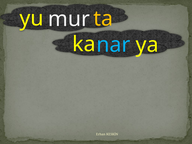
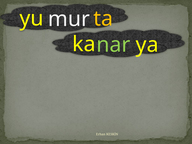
nar colour: light blue -> light green (113, 45)
